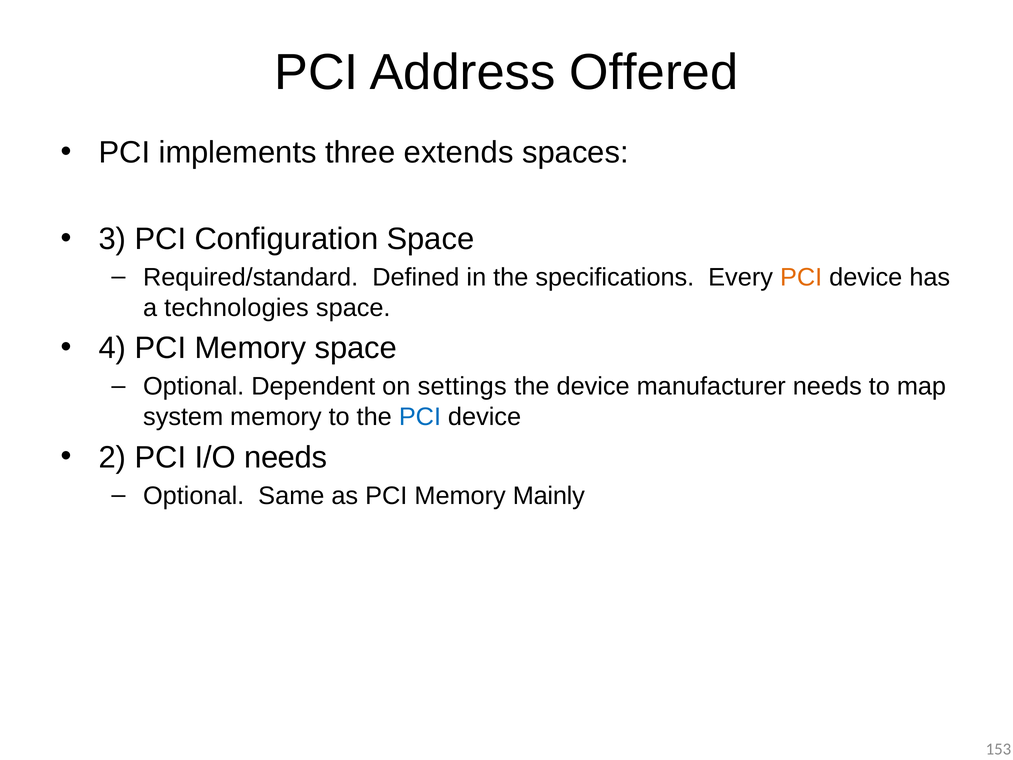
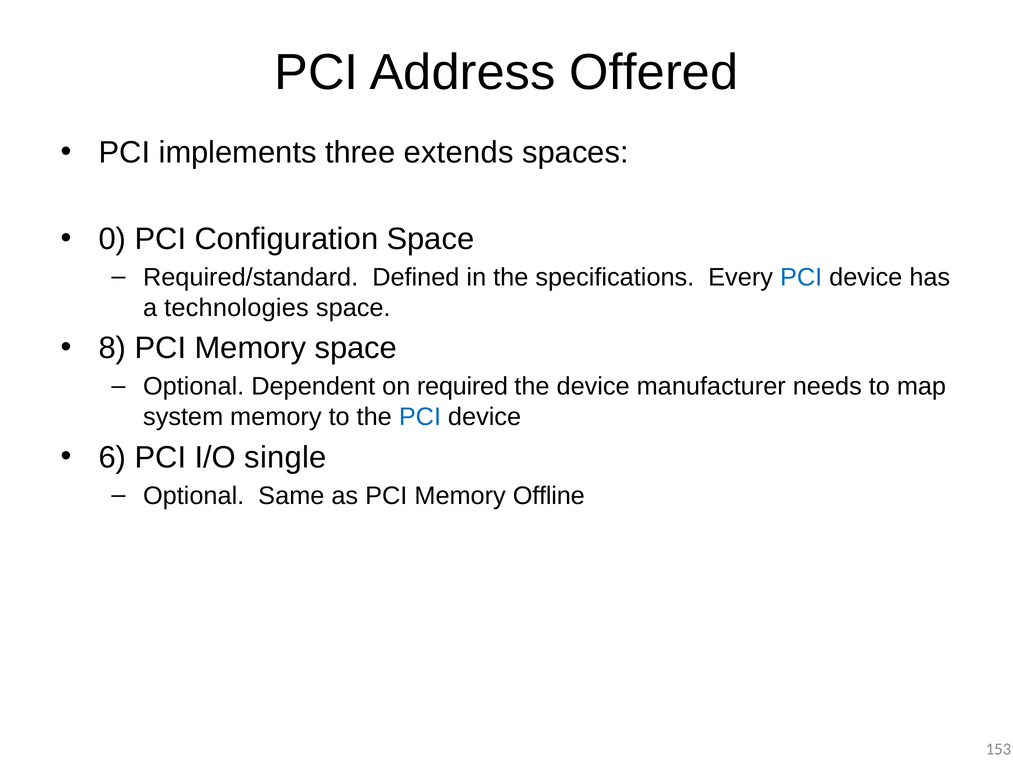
3: 3 -> 0 (113, 239)
PCI colour: orange -> blue (801, 277)
4: 4 -> 8 (113, 348)
settings: settings -> required (462, 386)
2: 2 -> 6 (113, 457)
I/O needs: needs -> single (285, 457)
Mainly: Mainly -> Offline (549, 496)
